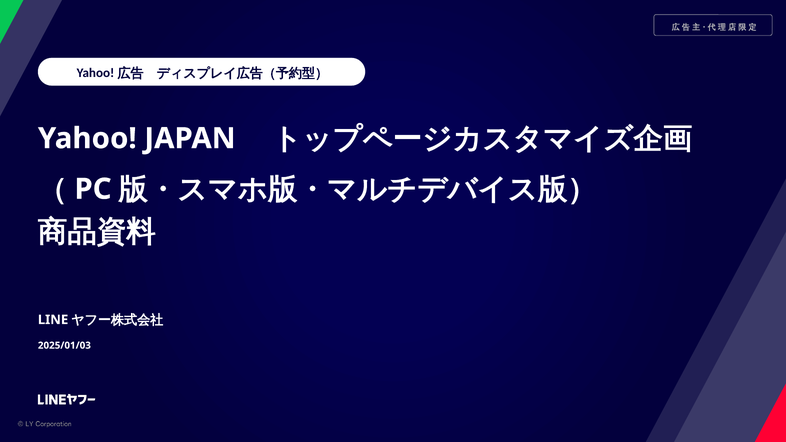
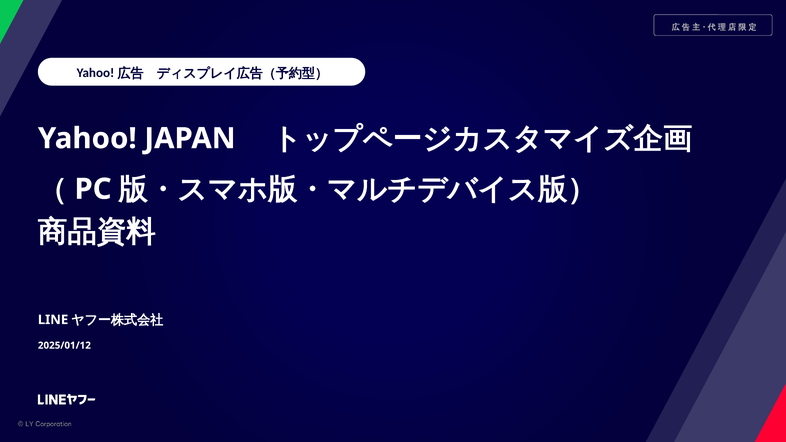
2025/01/03: 2025/01/03 -> 2025/01/12 (64, 346)
